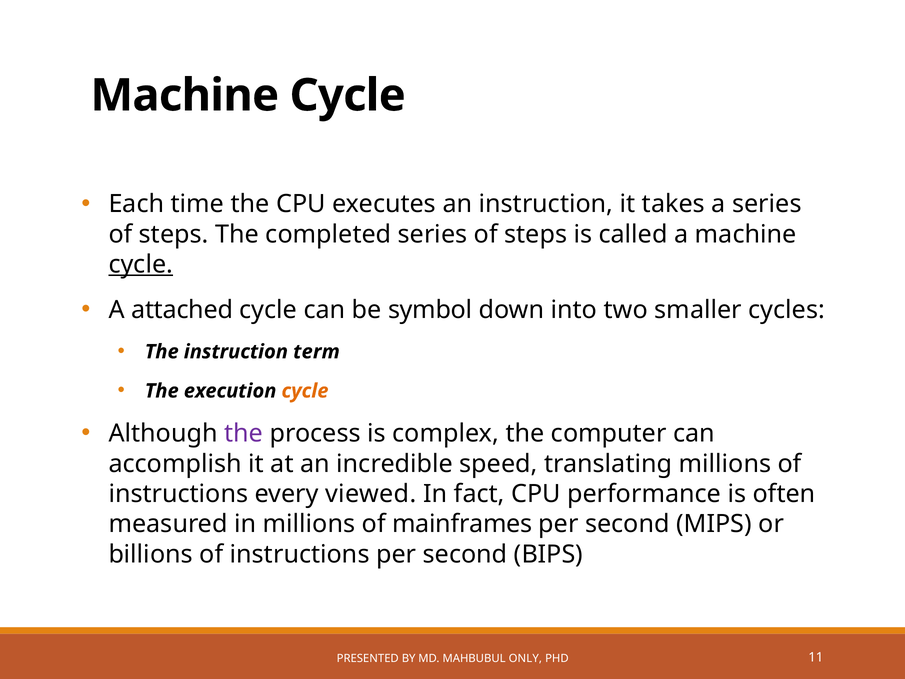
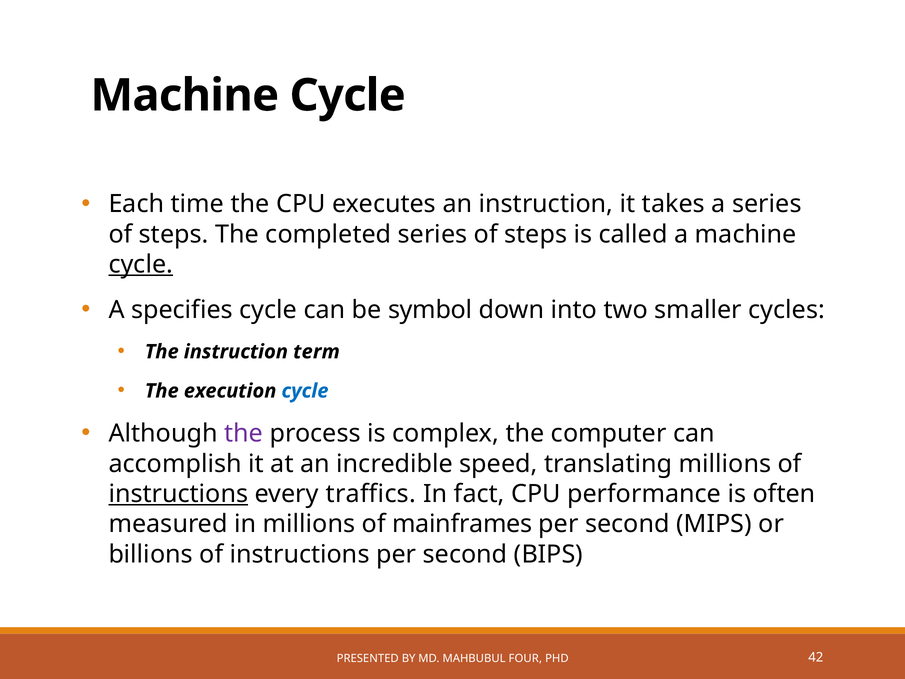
attached: attached -> specifies (182, 310)
cycle colour: orange -> blue (305, 391)
instructions underline: none -> present (178, 494)
viewed: viewed -> traffics (371, 494)
ONLY: ONLY -> FOUR (525, 658)
11: 11 -> 42 (816, 657)
